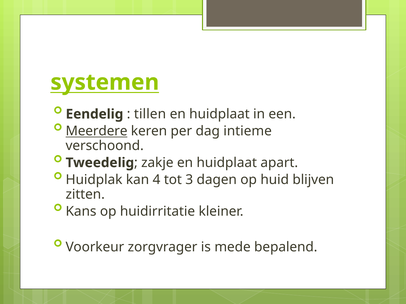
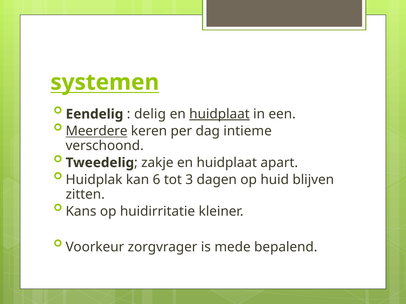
tillen: tillen -> delig (150, 114)
huidplaat underline: none -> present (219, 114)
4: 4 -> 6 (157, 180)
